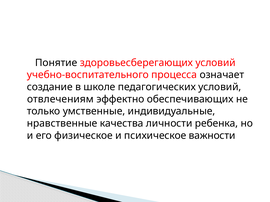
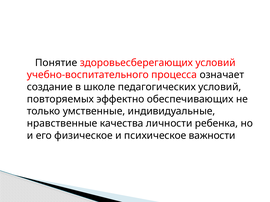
отвлечениям: отвлечениям -> повторяемых (60, 99)
